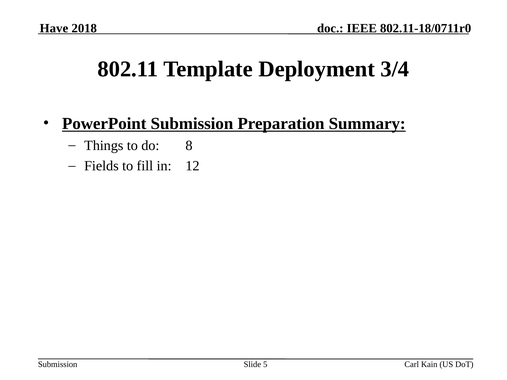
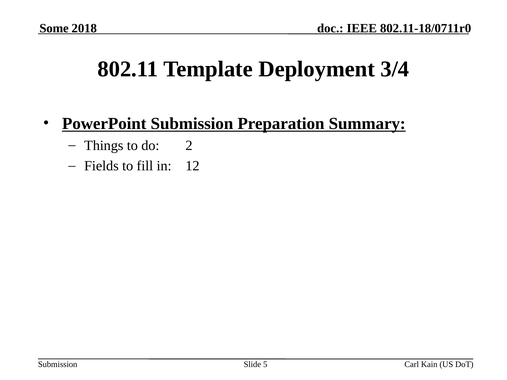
Have: Have -> Some (54, 28)
8: 8 -> 2 (189, 146)
